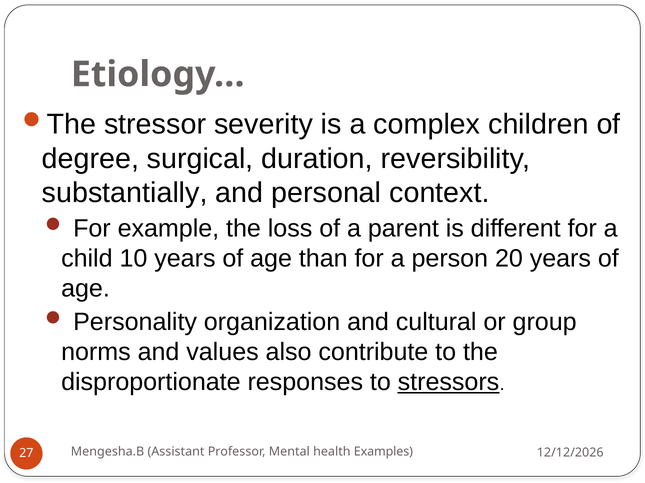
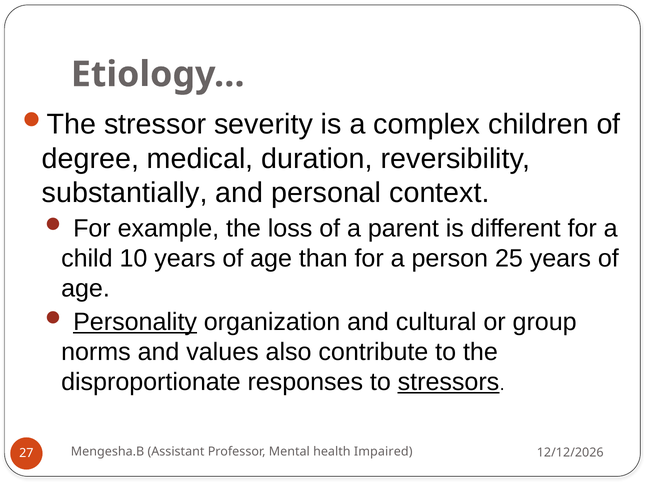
surgical: surgical -> medical (200, 159)
20: 20 -> 25 (509, 259)
Personality underline: none -> present (135, 322)
Examples: Examples -> Impaired (383, 452)
